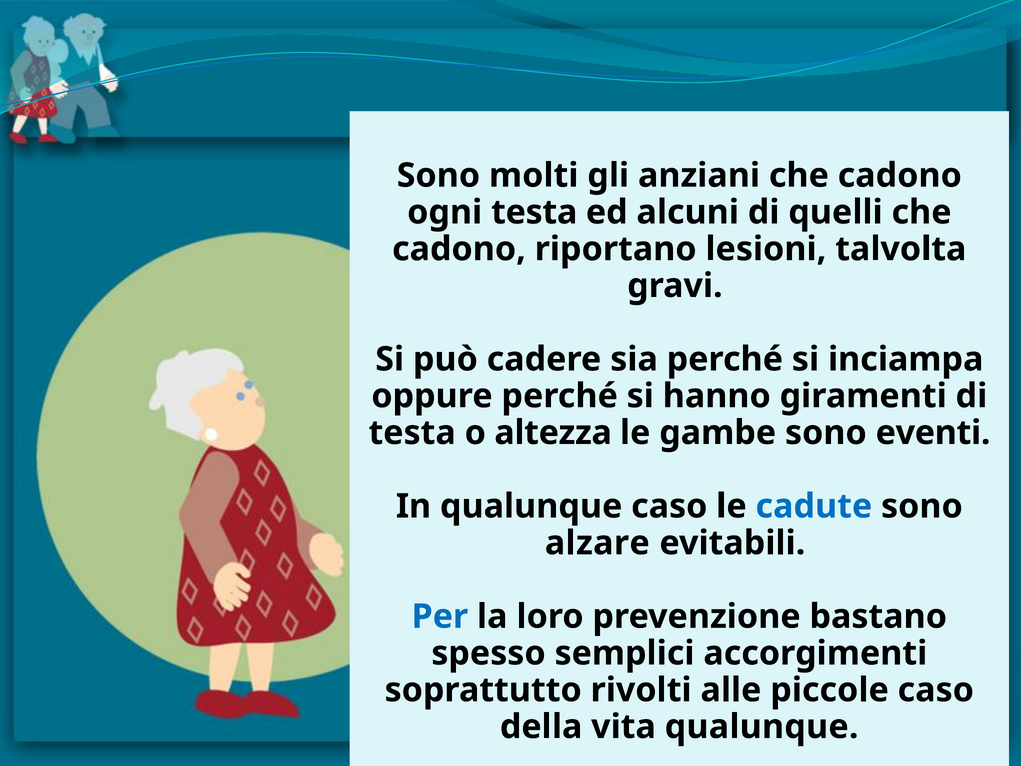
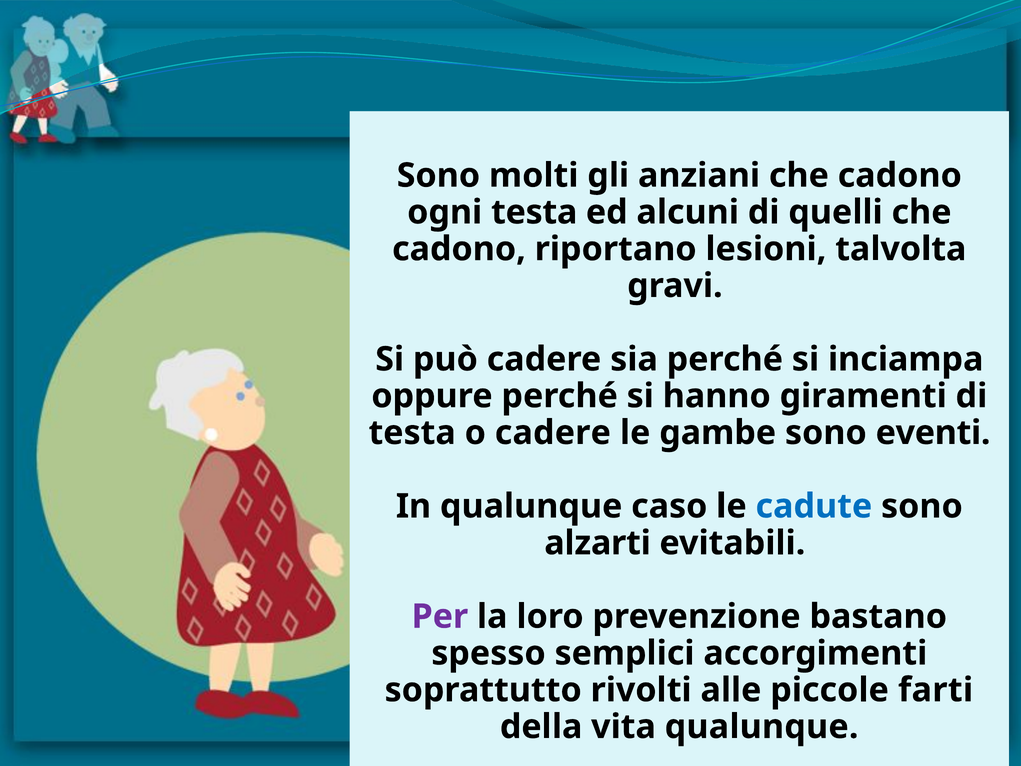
o altezza: altezza -> cadere (553, 433)
alzare: alzare -> alzarti (598, 543)
Per colour: blue -> purple (440, 616)
piccole caso: caso -> farti (936, 690)
